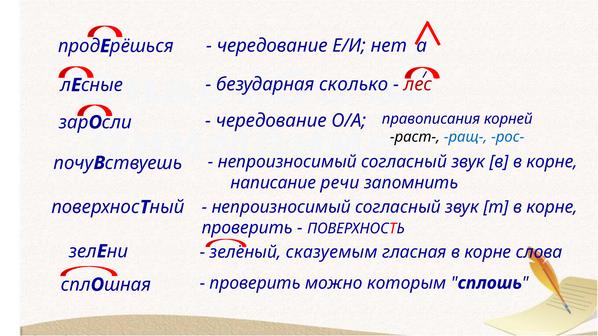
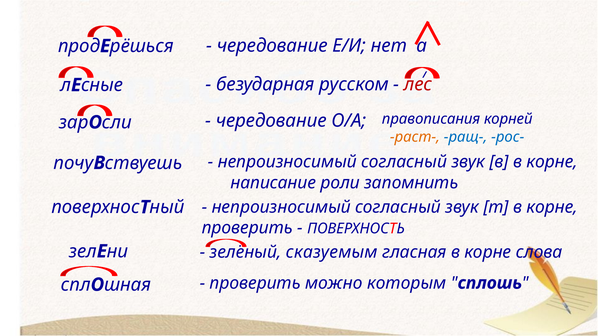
сколько: сколько -> русском (354, 85)
раст- colour: black -> orange (415, 137)
речи: речи -> роли (340, 183)
